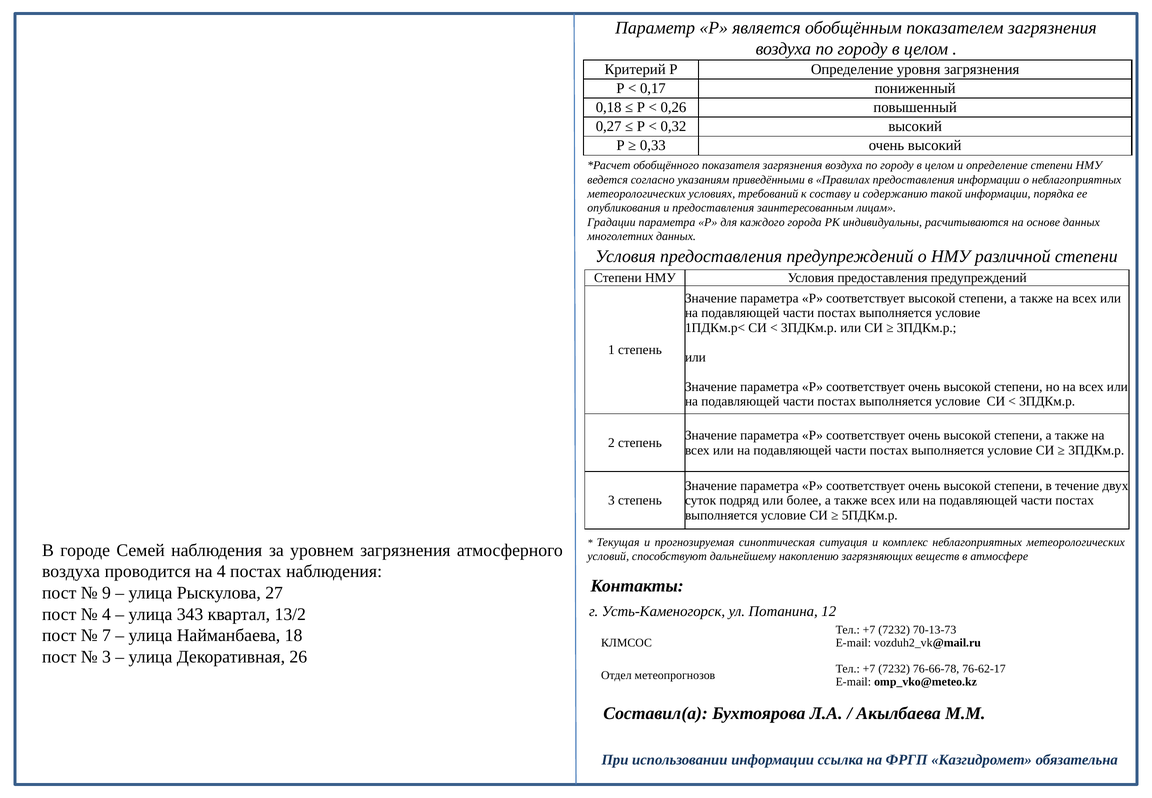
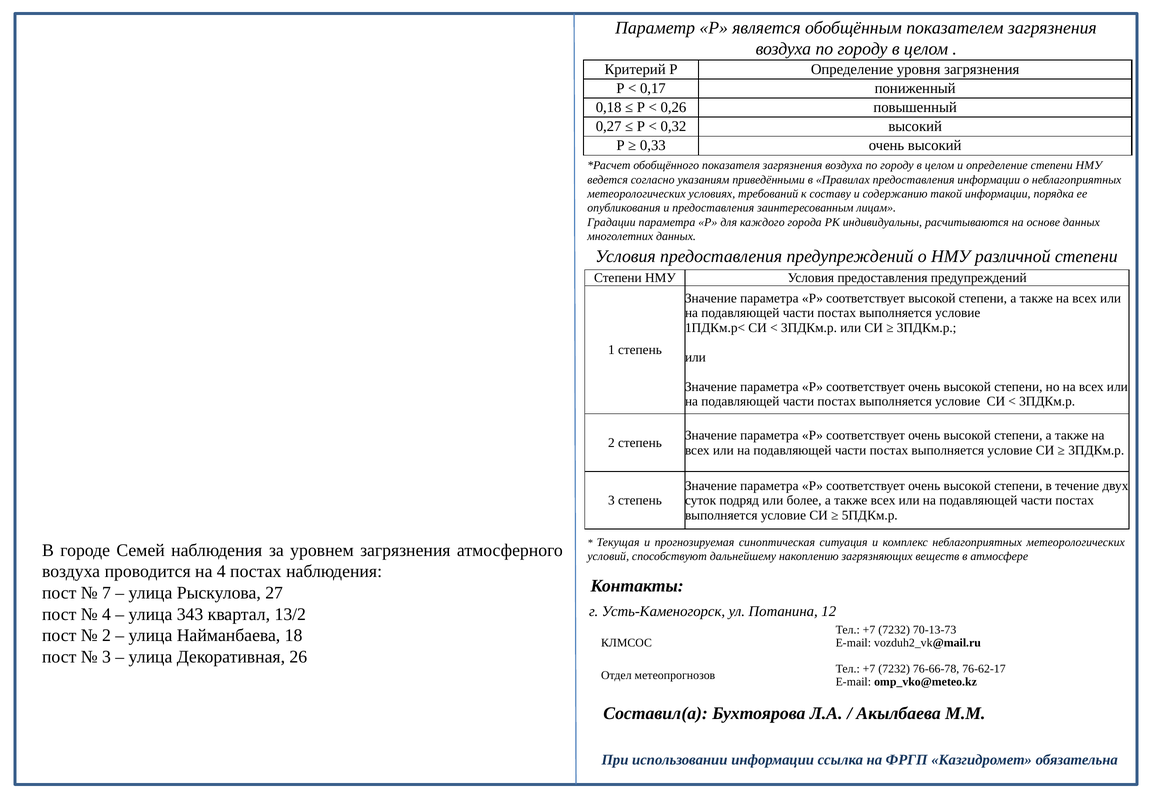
9: 9 -> 7 (107, 593)
7: 7 -> 2 (107, 635)
